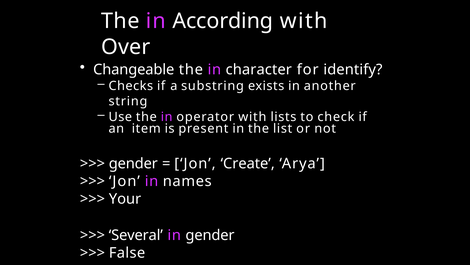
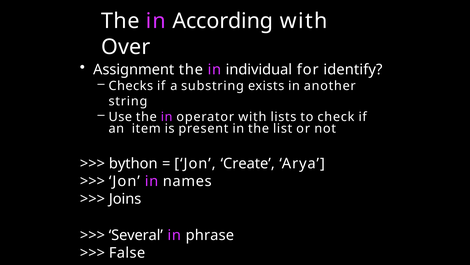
Changeable: Changeable -> Assignment (134, 69)
character: character -> individual (259, 69)
gender: gender -> bython (133, 163)
Your: Your -> Joins (125, 199)
in gender: gender -> phrase (210, 235)
